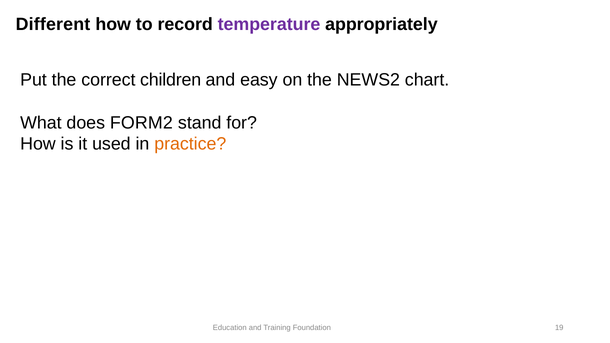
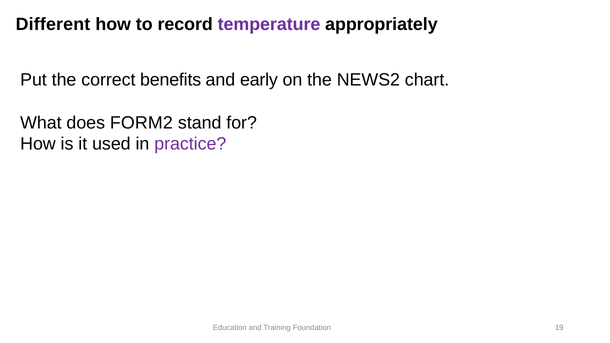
children: children -> benefits (171, 80)
easy: easy -> early (259, 80)
practice colour: orange -> purple (190, 144)
